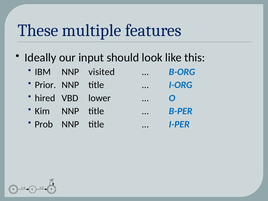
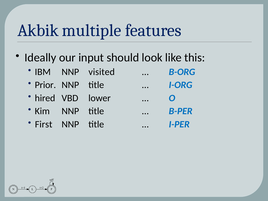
These: These -> Akbik (38, 31)
Prob: Prob -> First (44, 124)
